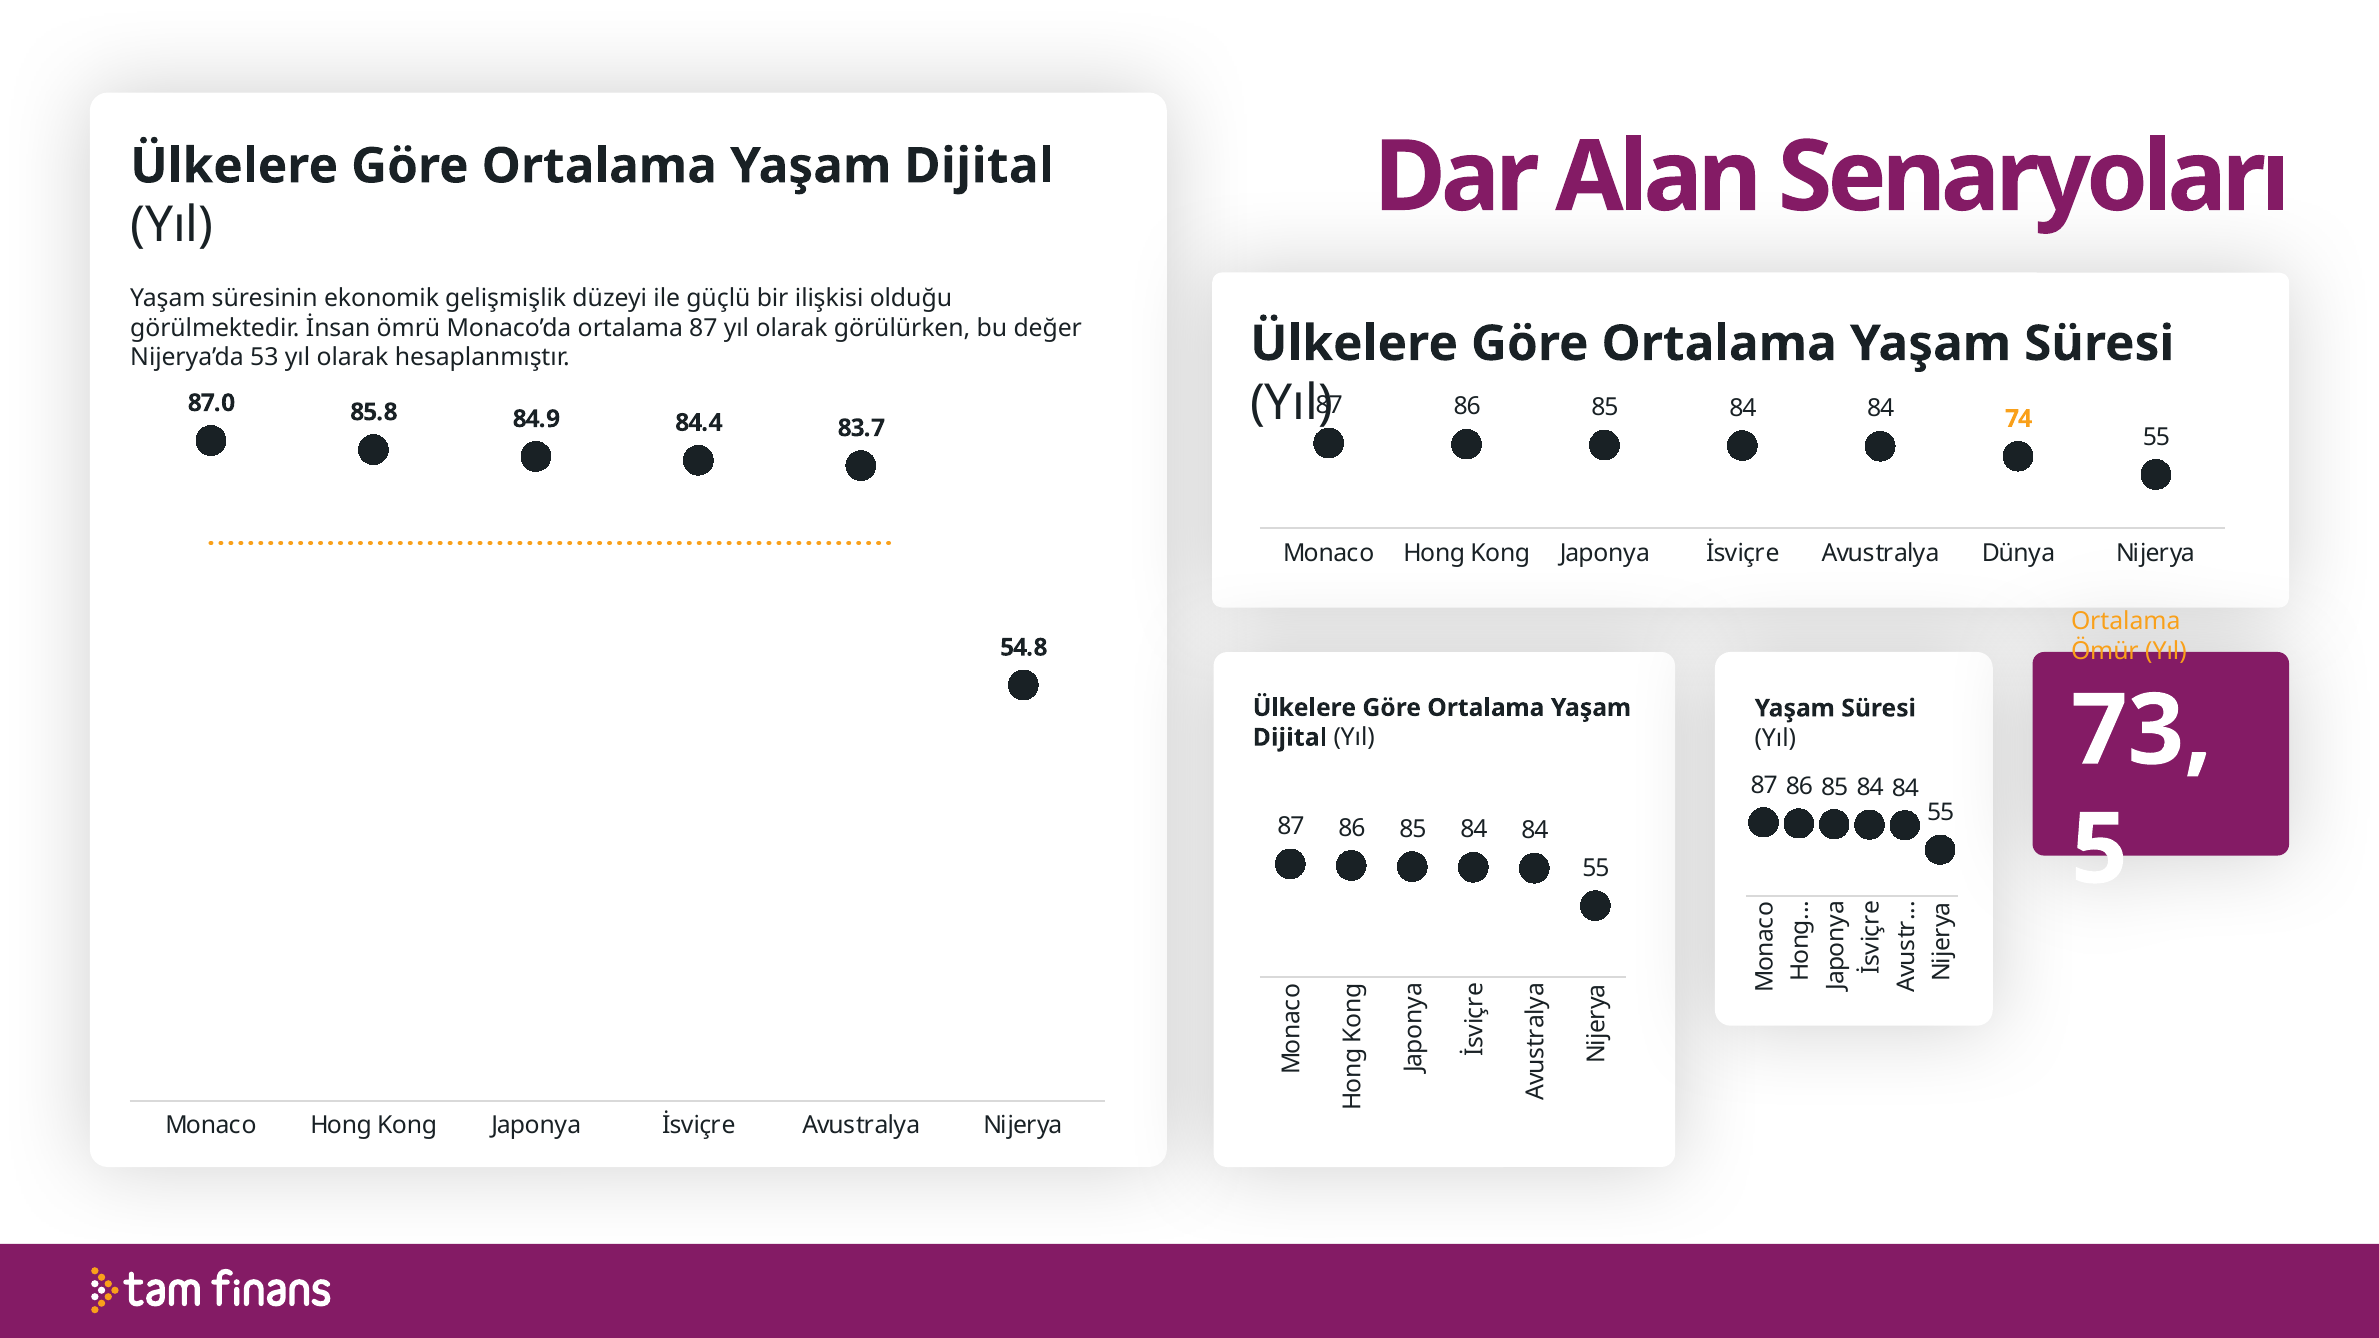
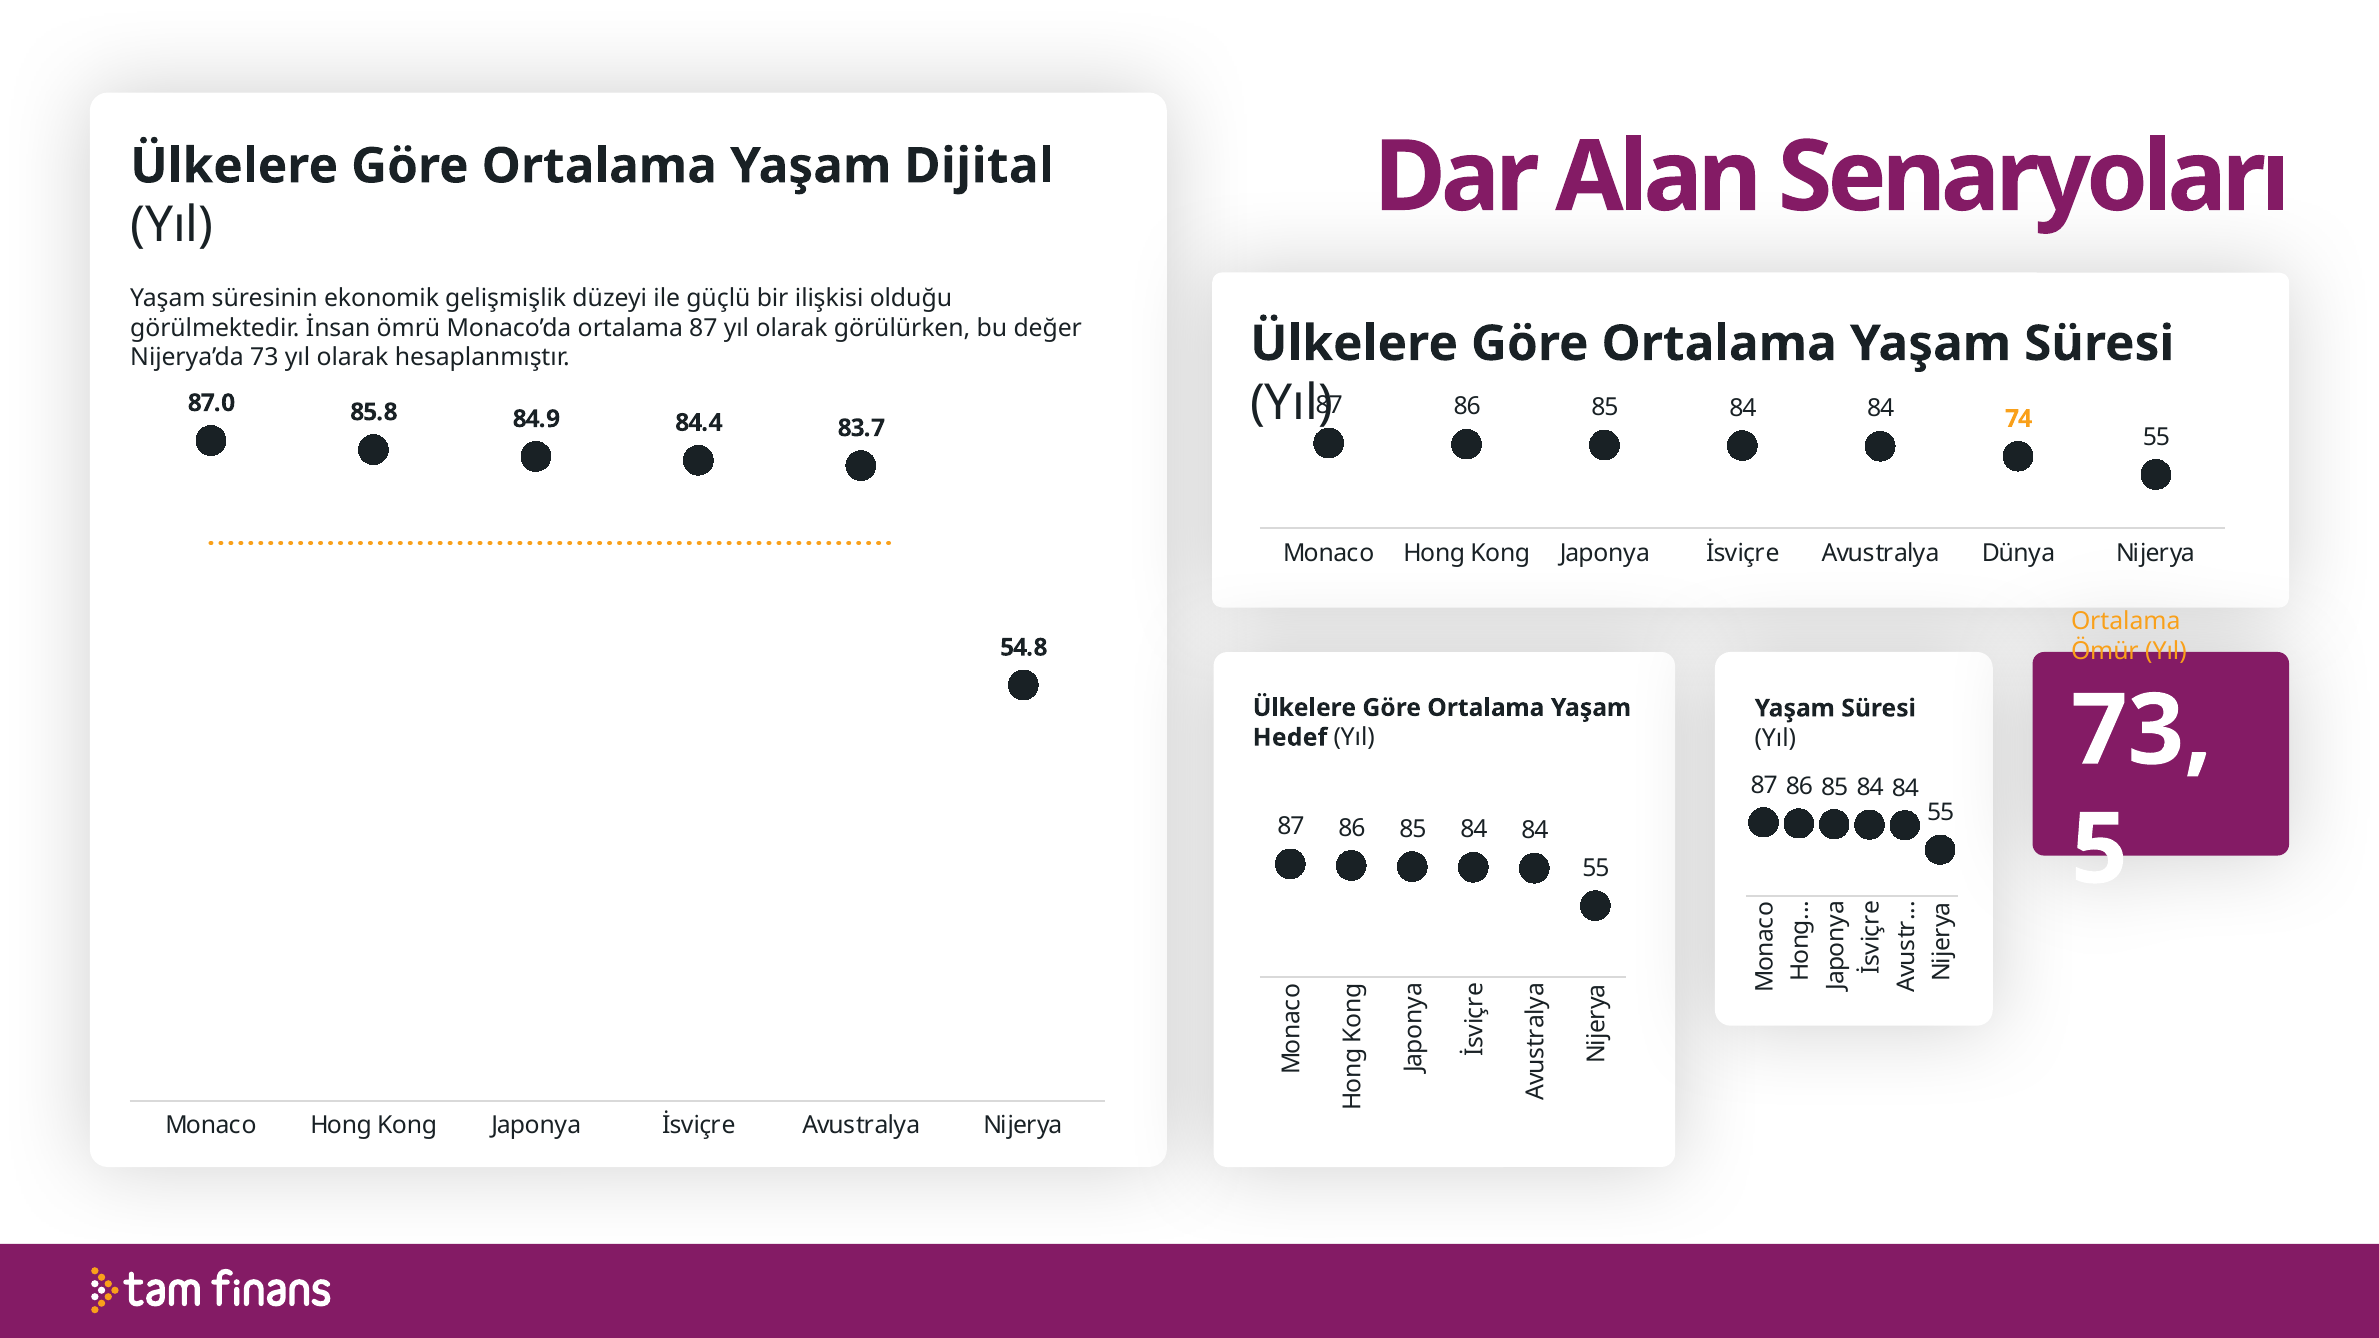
Nijerya’da 53: 53 -> 73 (264, 358)
Dijital: Dijital -> Hedef (1290, 738)
